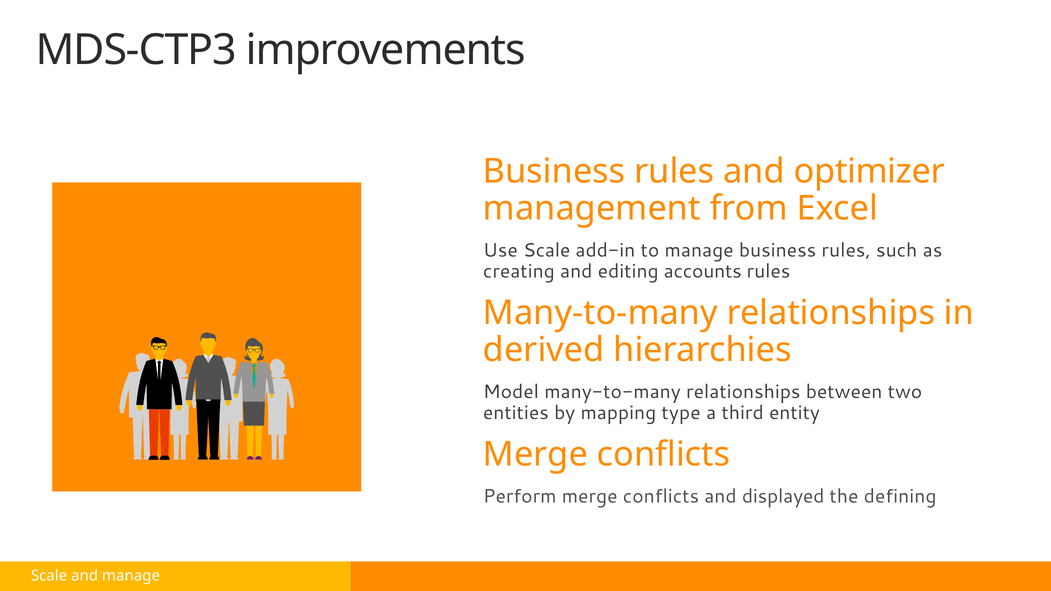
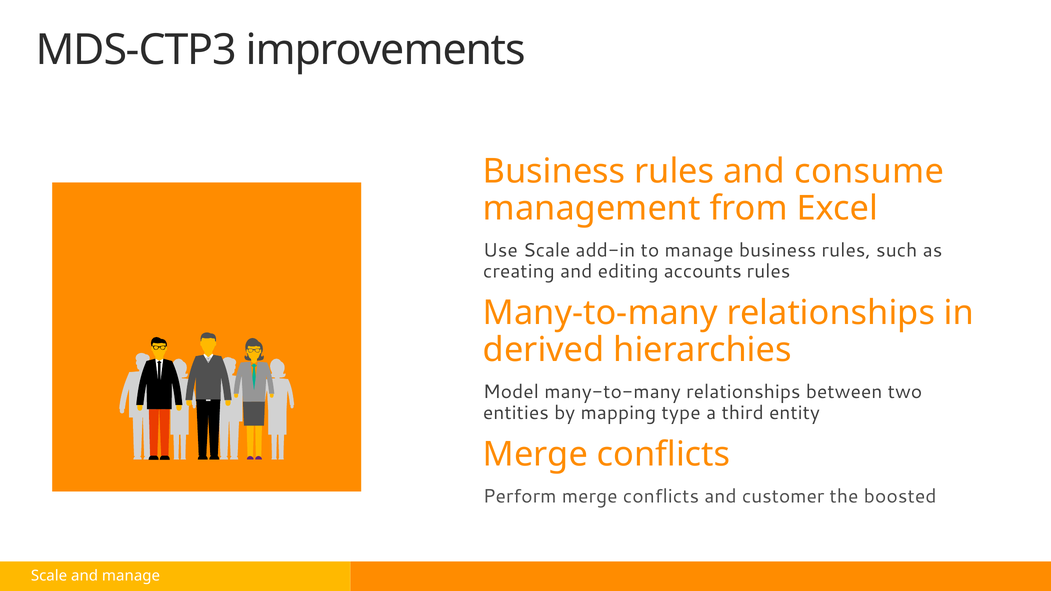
optimizer: optimizer -> consume (869, 171)
displayed: displayed -> customer (783, 497)
defining: defining -> boosted (900, 497)
